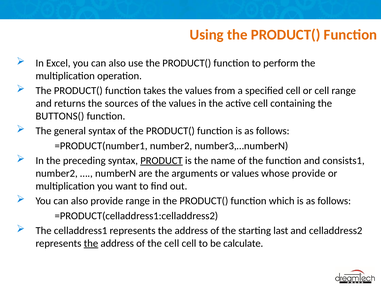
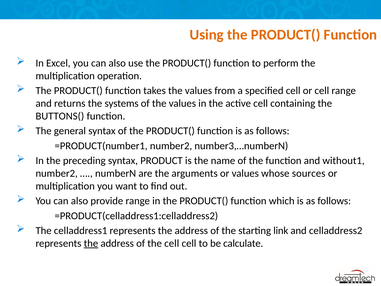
sources: sources -> systems (122, 103)
PRODUCT underline: present -> none (161, 160)
consists1: consists1 -> without1 (344, 160)
whose provide: provide -> sources (309, 173)
last: last -> link (281, 230)
